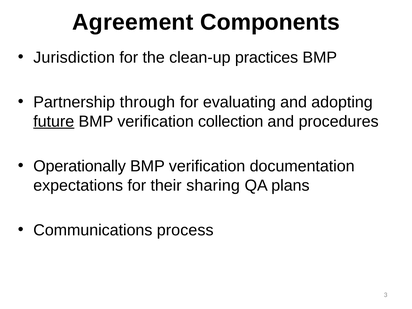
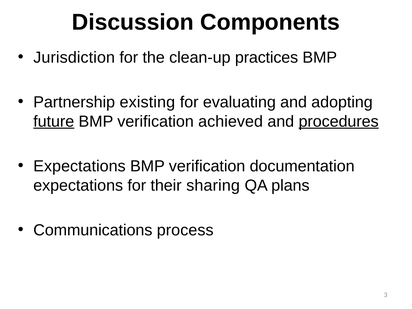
Agreement: Agreement -> Discussion (133, 22)
through: through -> existing (147, 102)
collection: collection -> achieved (231, 121)
procedures underline: none -> present (339, 121)
Operationally: Operationally -> Expectations (79, 166)
